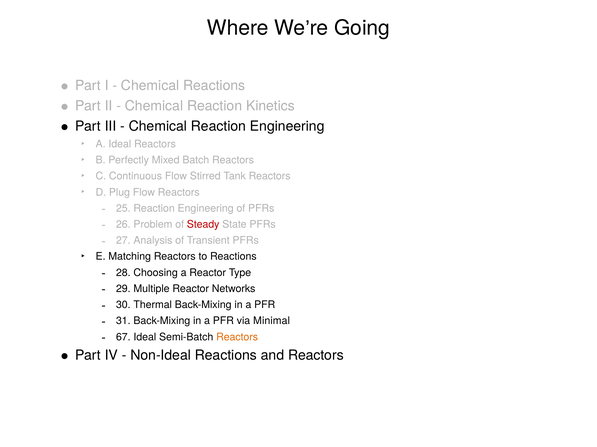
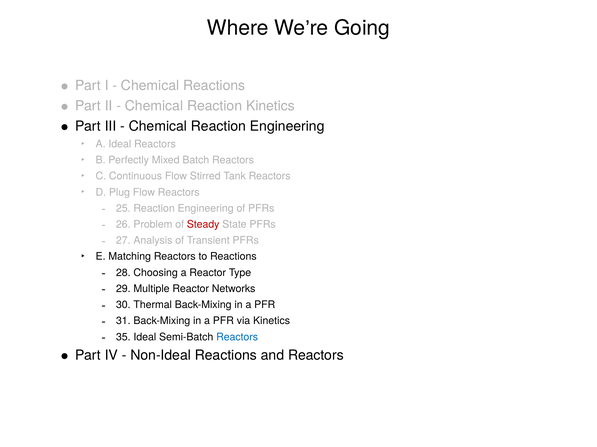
via Minimal: Minimal -> Kinetics (272, 321)
67: 67 -> 35 (123, 337)
Reactors colour: orange -> blue (237, 337)
